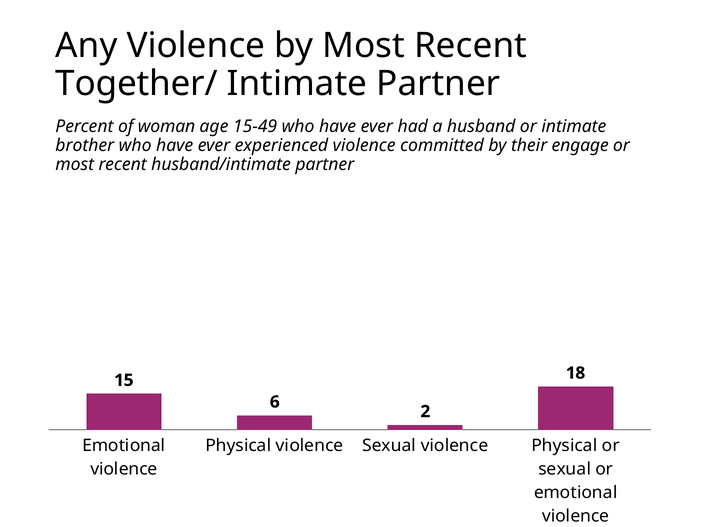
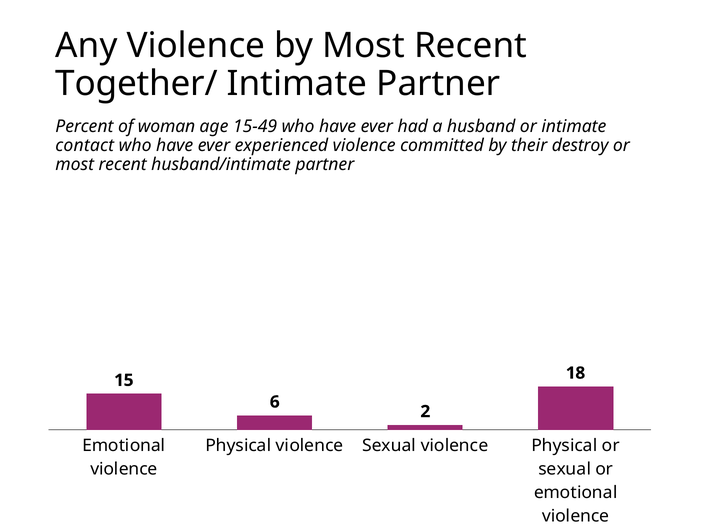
brother: brother -> contact (85, 146)
engage: engage -> destroy (580, 146)
